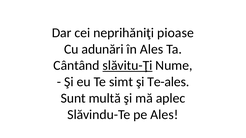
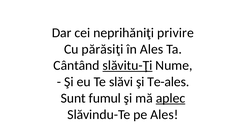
pioase: pioase -> privire (175, 33)
adunări: adunări -> părăsiţi (102, 49)
simt: simt -> slăvi (121, 82)
multă: multă -> fumul (105, 98)
aplec underline: none -> present (171, 98)
